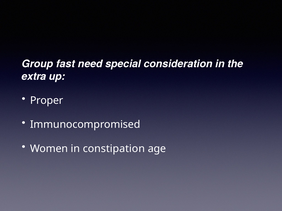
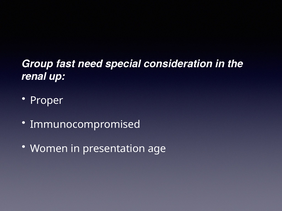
extra: extra -> renal (34, 77)
constipation: constipation -> presentation (114, 149)
